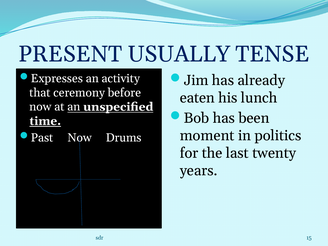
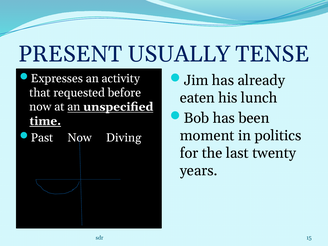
ceremony: ceremony -> requested (79, 93)
Drums: Drums -> Diving (124, 138)
